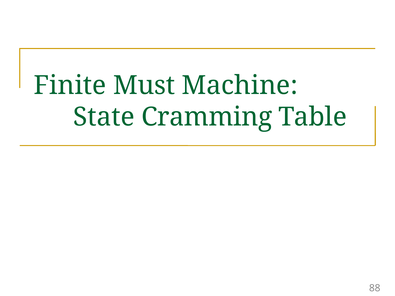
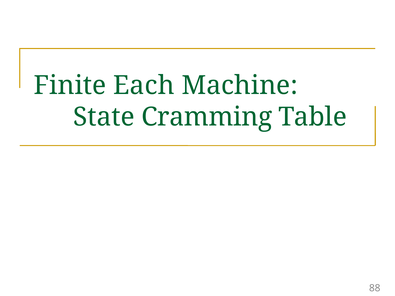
Must: Must -> Each (144, 85)
